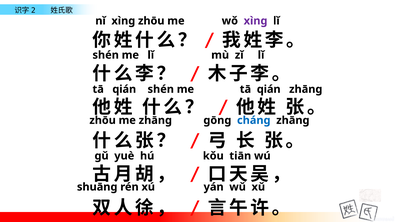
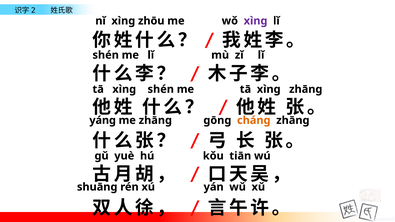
qián: qián -> xìng (124, 89)
me tā qián: qián -> xìng (269, 89)
zhōu: zhōu -> yánɡ (103, 120)
chánɡ colour: blue -> orange (254, 120)
